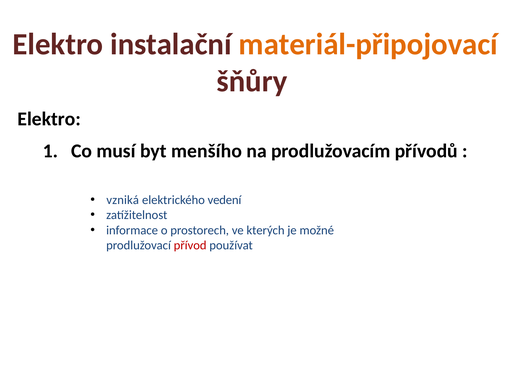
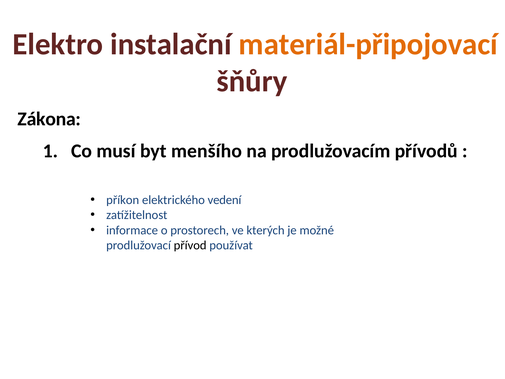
Elektro: Elektro -> Zákona (49, 119)
vzniká: vzniká -> příkon (123, 200)
přívod colour: red -> black (190, 245)
